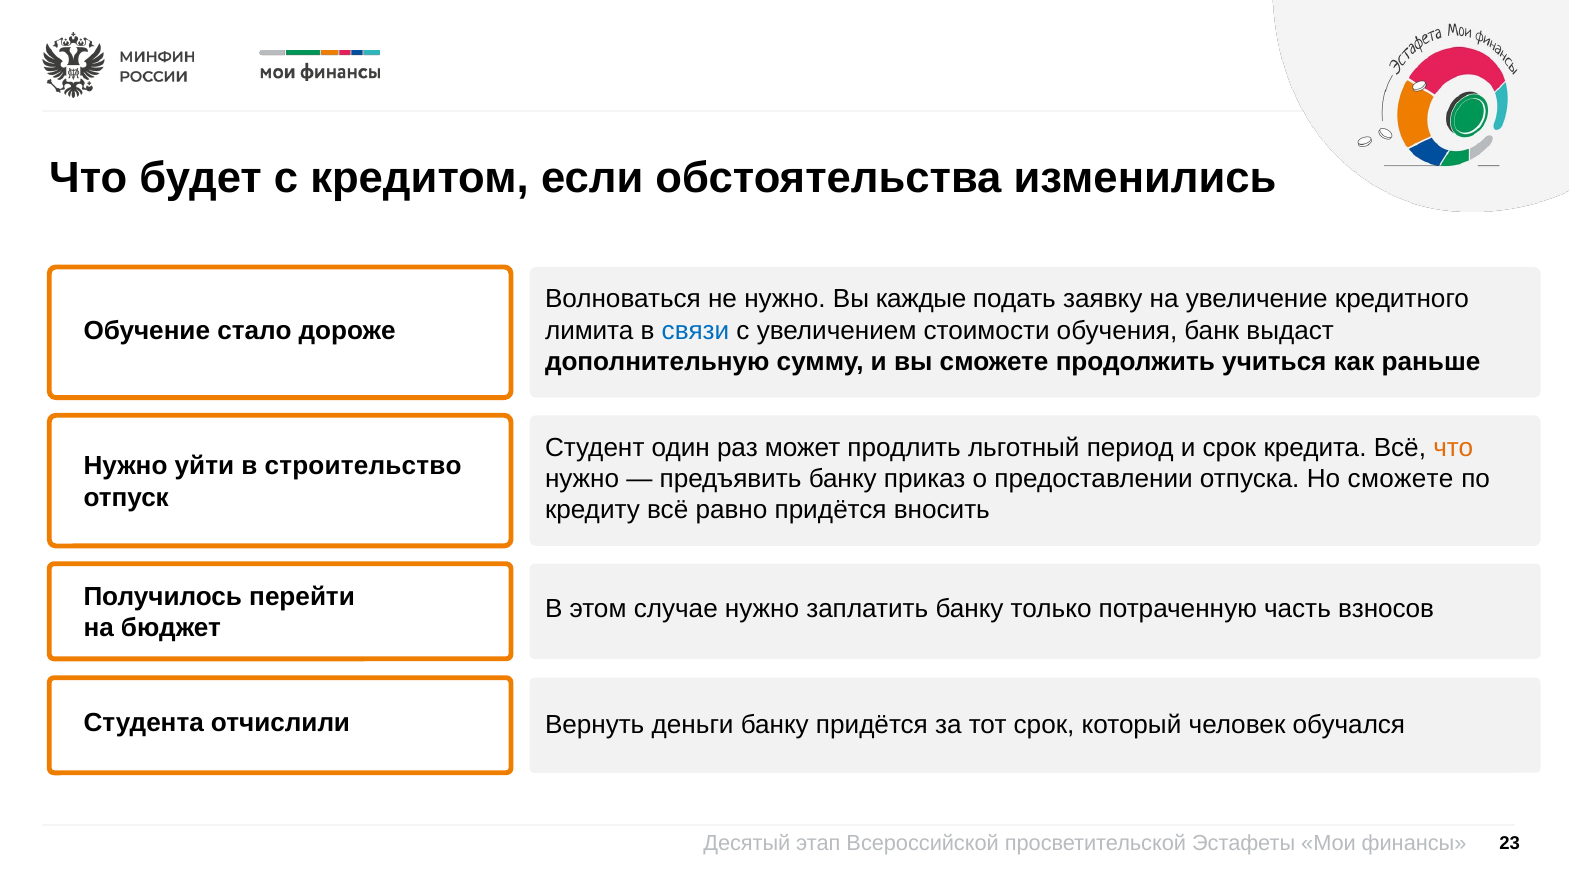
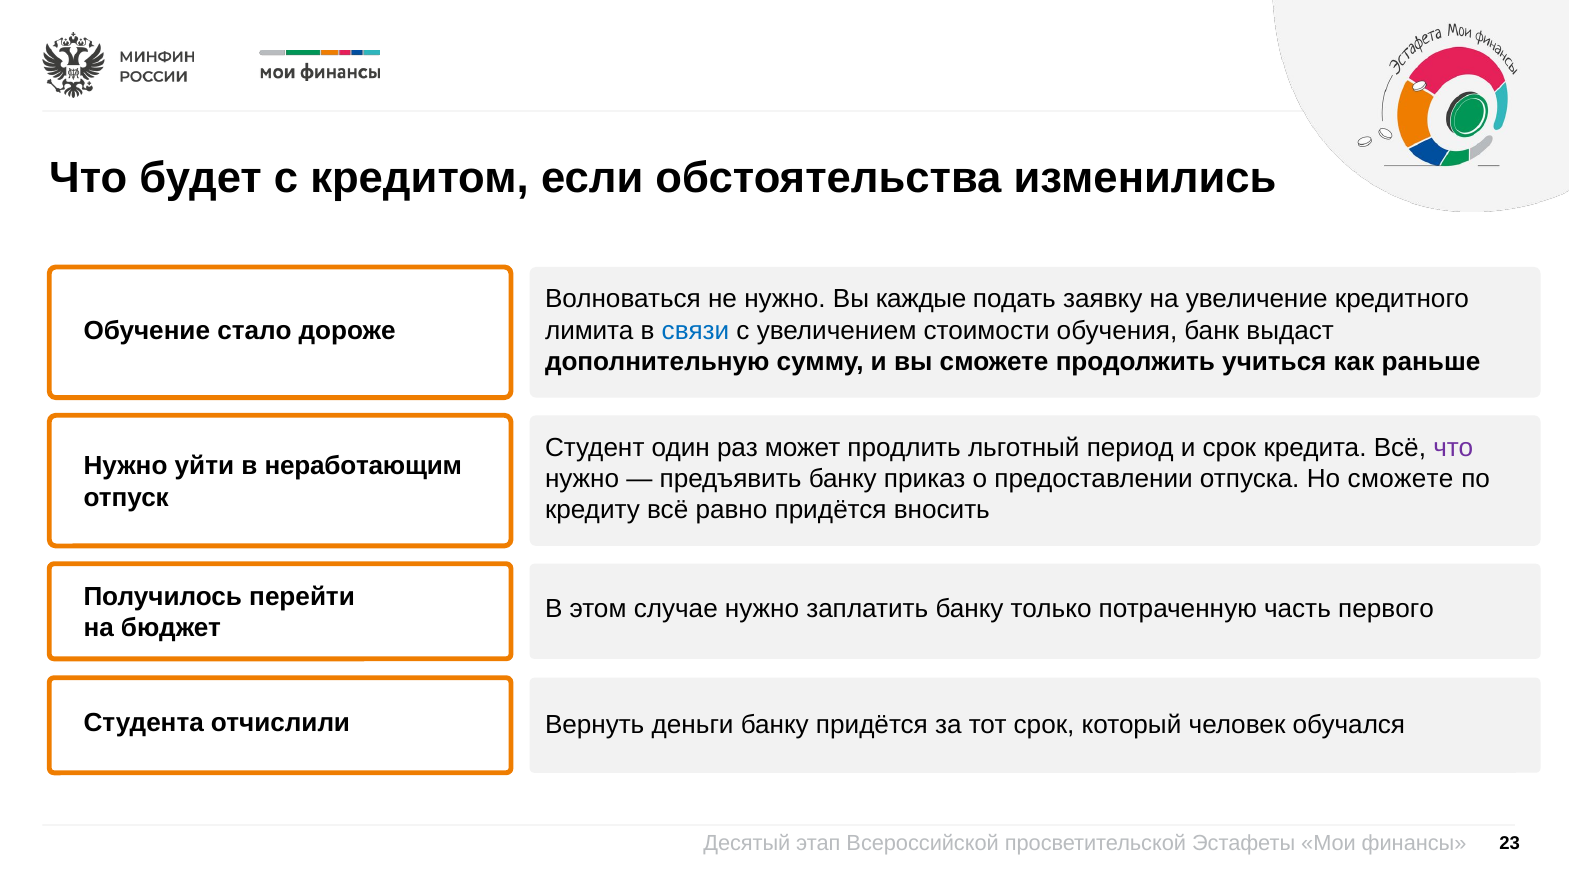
что colour: orange -> purple (1453, 447)
строительство: строительство -> неработающим (363, 466)
взносов: взносов -> первого (1386, 608)
